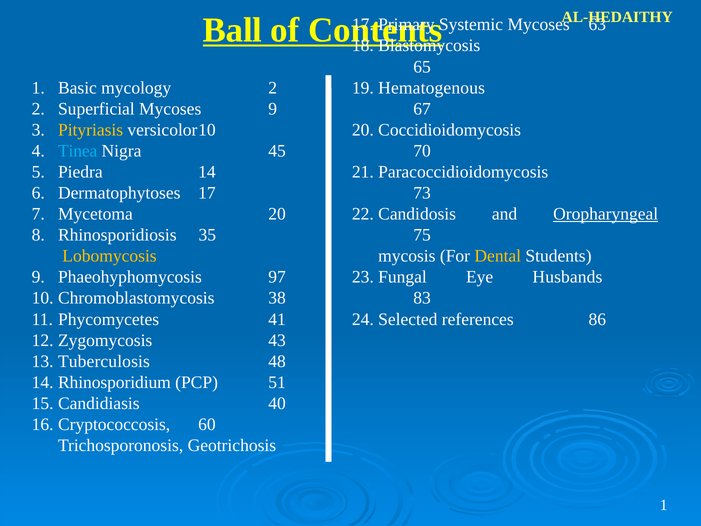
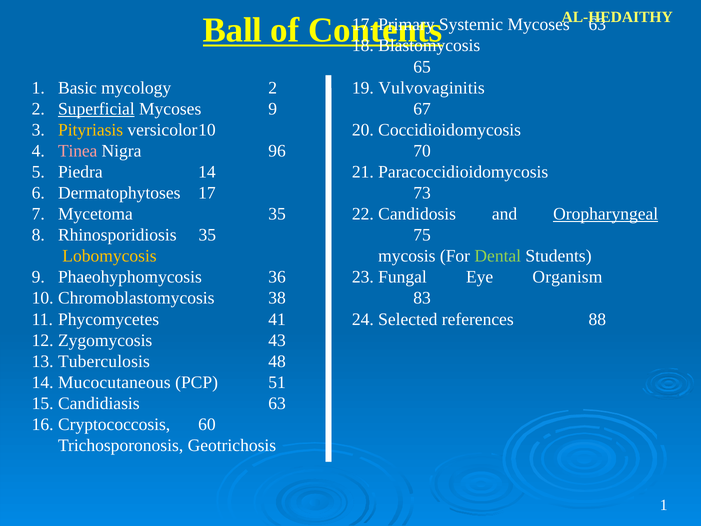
Hematogenous: Hematogenous -> Vulvovaginitis (432, 88)
Superficial underline: none -> present (96, 109)
Tinea colour: light blue -> pink (78, 151)
45: 45 -> 96 (277, 151)
Mycetoma 20: 20 -> 35 (277, 214)
Dental colour: yellow -> light green (498, 256)
97: 97 -> 36 (277, 277)
Husbands: Husbands -> Organism (567, 277)
86: 86 -> 88 (597, 319)
Rhinosporidium: Rhinosporidium -> Mucocutaneous (114, 382)
Candidiasis 40: 40 -> 63 (277, 403)
